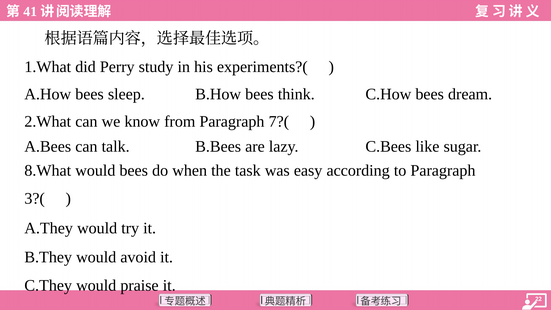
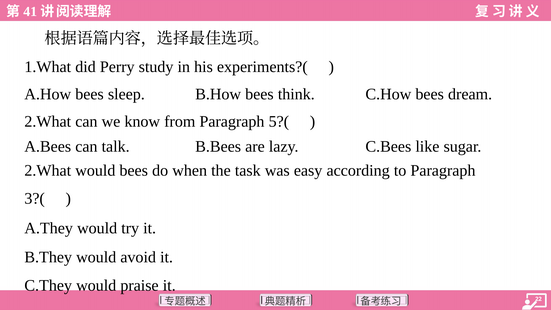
7?(: 7?( -> 5?( (279, 121)
8.What: 8.What -> 2.What (48, 170)
